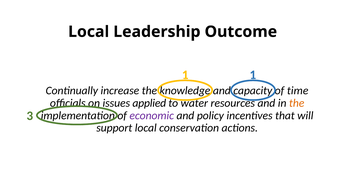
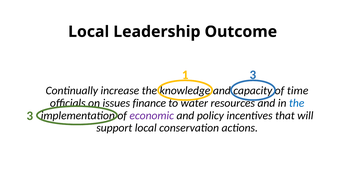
1 1: 1 -> 3 (253, 75)
applied: applied -> finance (149, 103)
the colour: orange -> blue (297, 103)
